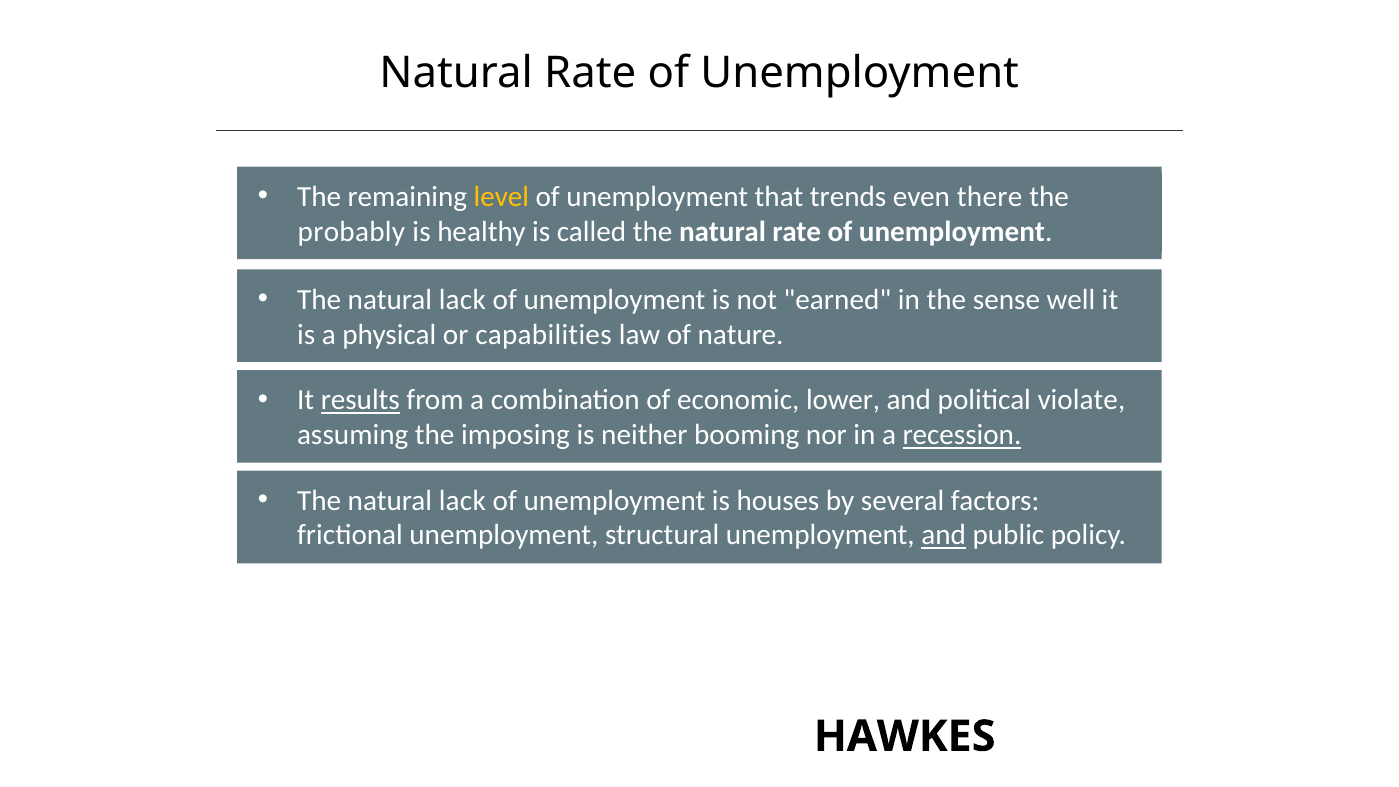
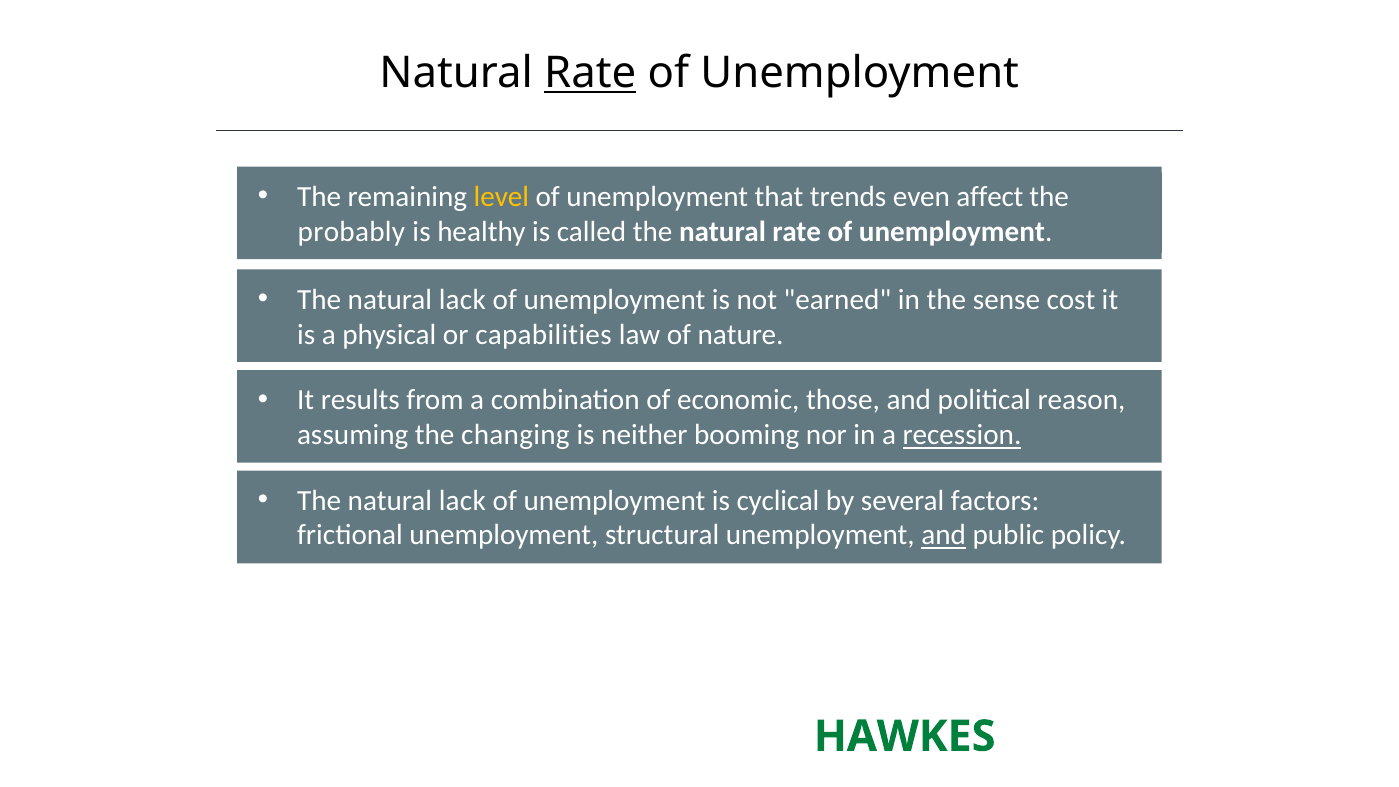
Rate underline: none -> present (590, 73)
there: there -> affect (990, 197)
well: well -> cost (1071, 300)
results underline: present -> none (360, 400)
lower: lower -> those (843, 400)
violate: violate -> reason (1081, 400)
imposing: imposing -> changing (515, 435)
houses: houses -> cyclical (778, 500)
HAWKES colour: black -> green (905, 736)
